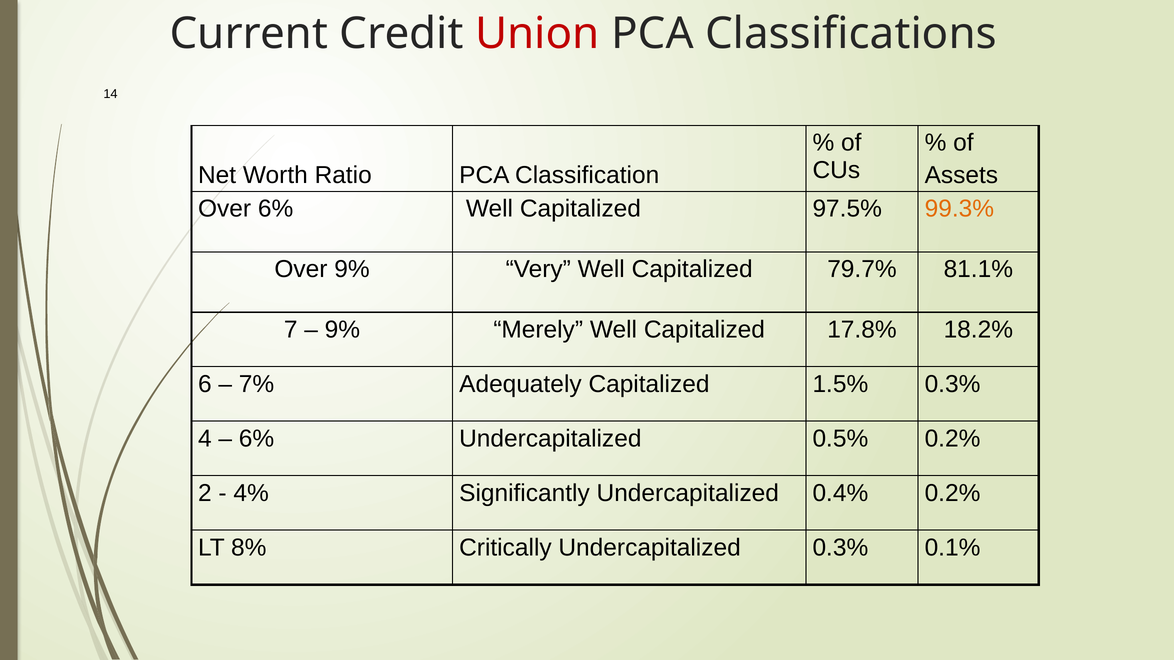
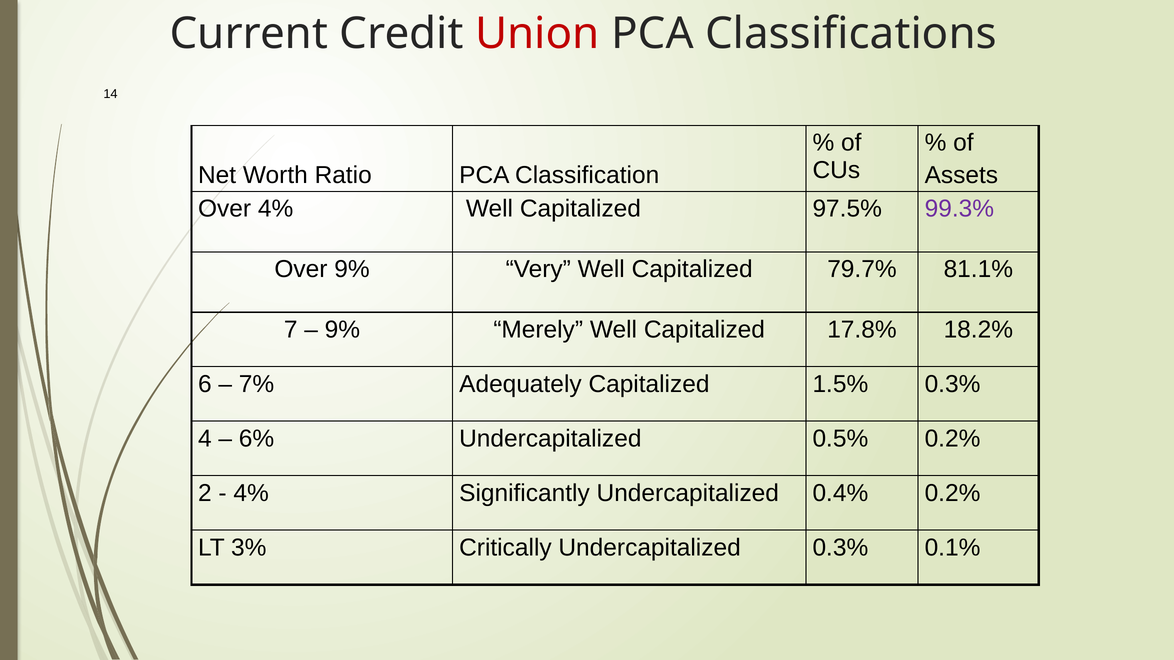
Over 6%: 6% -> 4% (276, 209)
99.3% colour: orange -> purple (959, 209)
8%: 8% -> 3% (249, 548)
